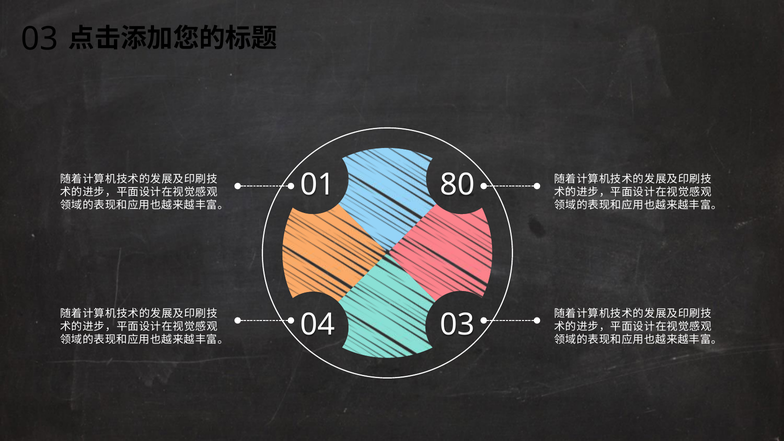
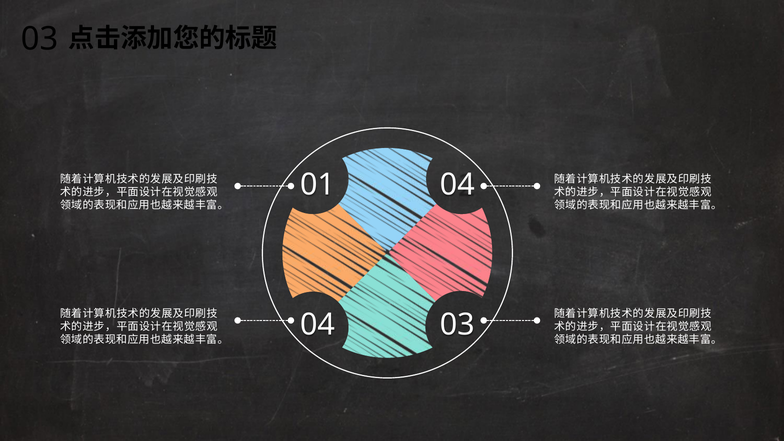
01 80: 80 -> 04 (457, 185)
